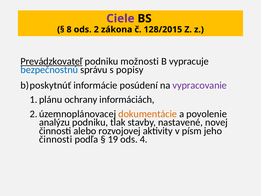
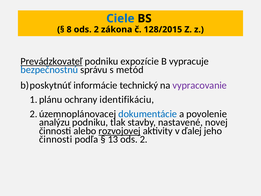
Ciele colour: purple -> blue (120, 18)
možnosti: možnosti -> expozície (140, 61)
popisy: popisy -> metód (130, 70)
posúdení: posúdení -> technický (139, 85)
informáciách: informáciách -> identifikáciu (127, 99)
dokumentácie colour: orange -> blue (148, 114)
rozvojovej underline: none -> present (120, 131)
písm: písm -> ďalej (192, 131)
19: 19 -> 13 (113, 139)
4: 4 -> 2 (144, 139)
